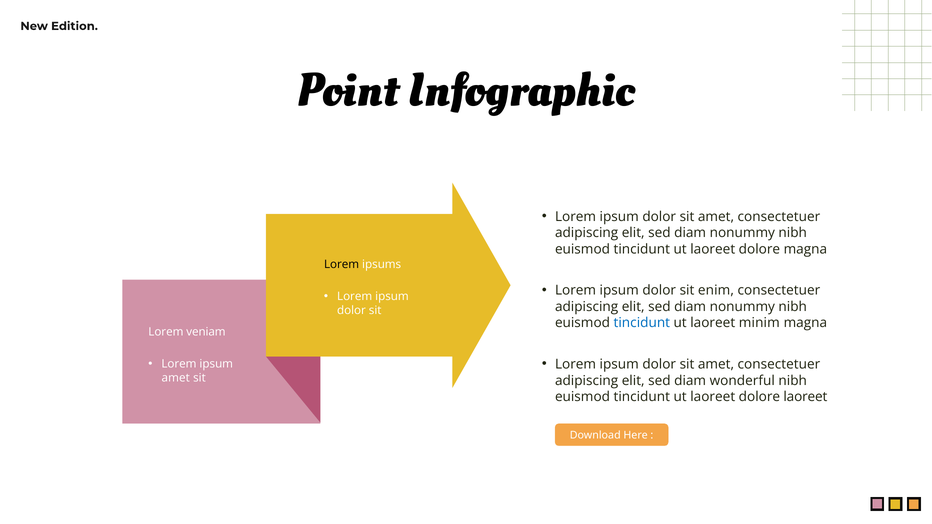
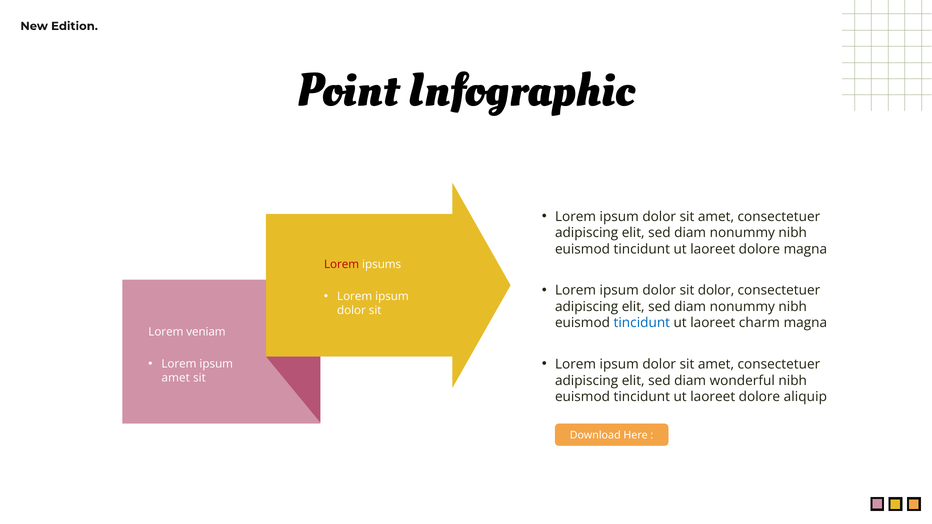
Lorem colour: black -> red (342, 265)
sit enim: enim -> dolor (716, 291)
minim: minim -> charm (759, 323)
dolore laoreet: laoreet -> aliquip (805, 397)
